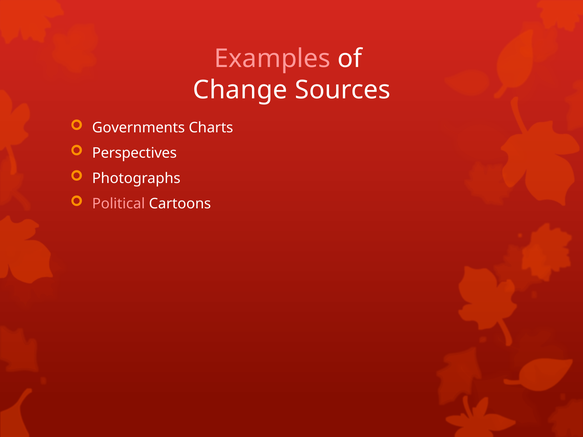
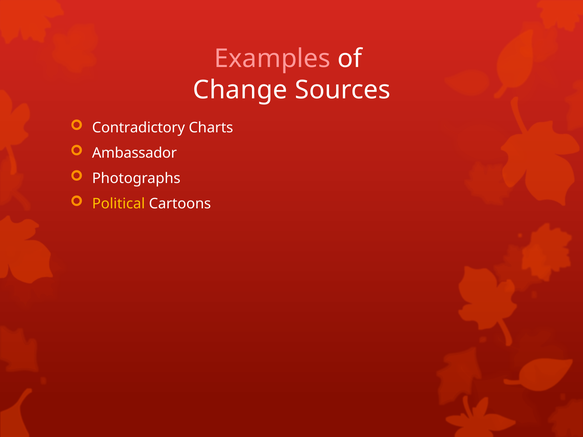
Governments: Governments -> Contradictory (139, 128)
Perspectives: Perspectives -> Ambassador (134, 153)
Political colour: pink -> yellow (119, 204)
